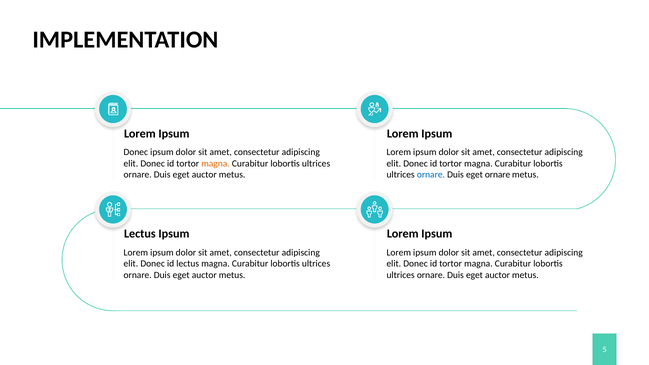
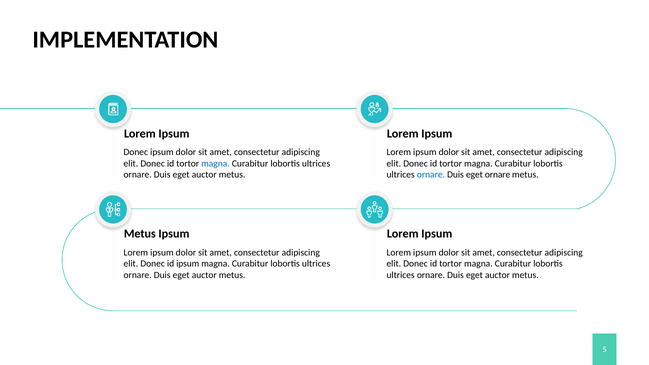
magna colour: orange -> blue (215, 163)
Lectus: Lectus -> Metus (140, 234)
id lectus: lectus -> ipsum (188, 264)
